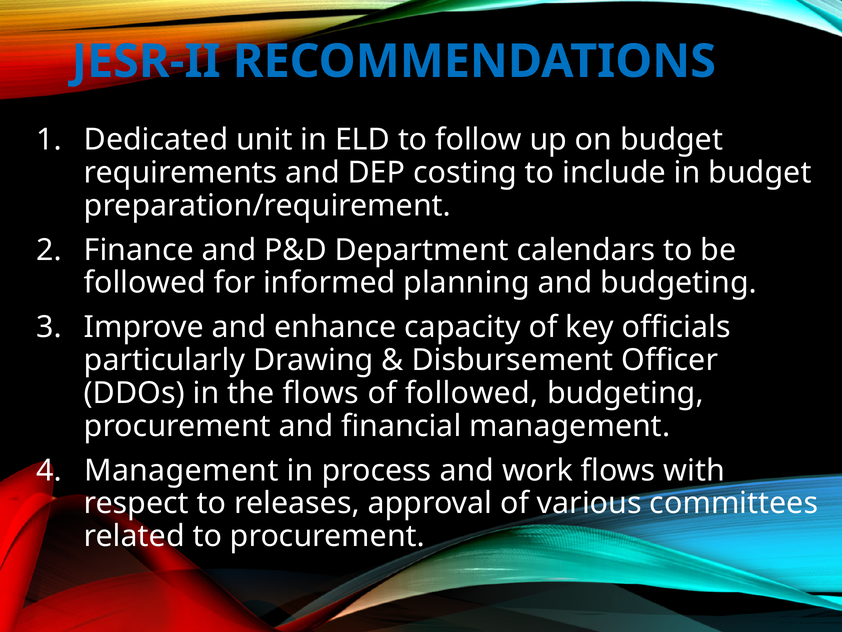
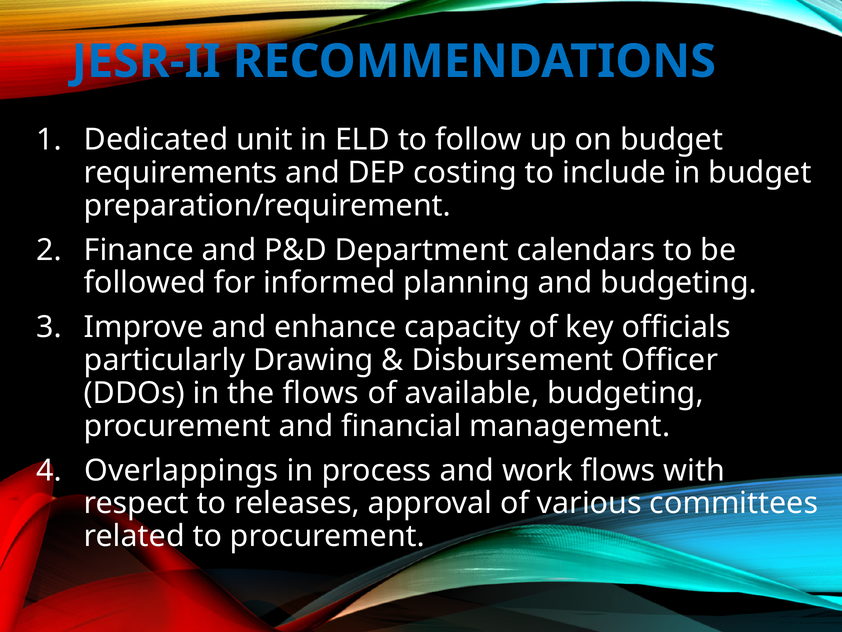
of followed: followed -> available (472, 393)
Management: Management -> Overlappings (181, 470)
